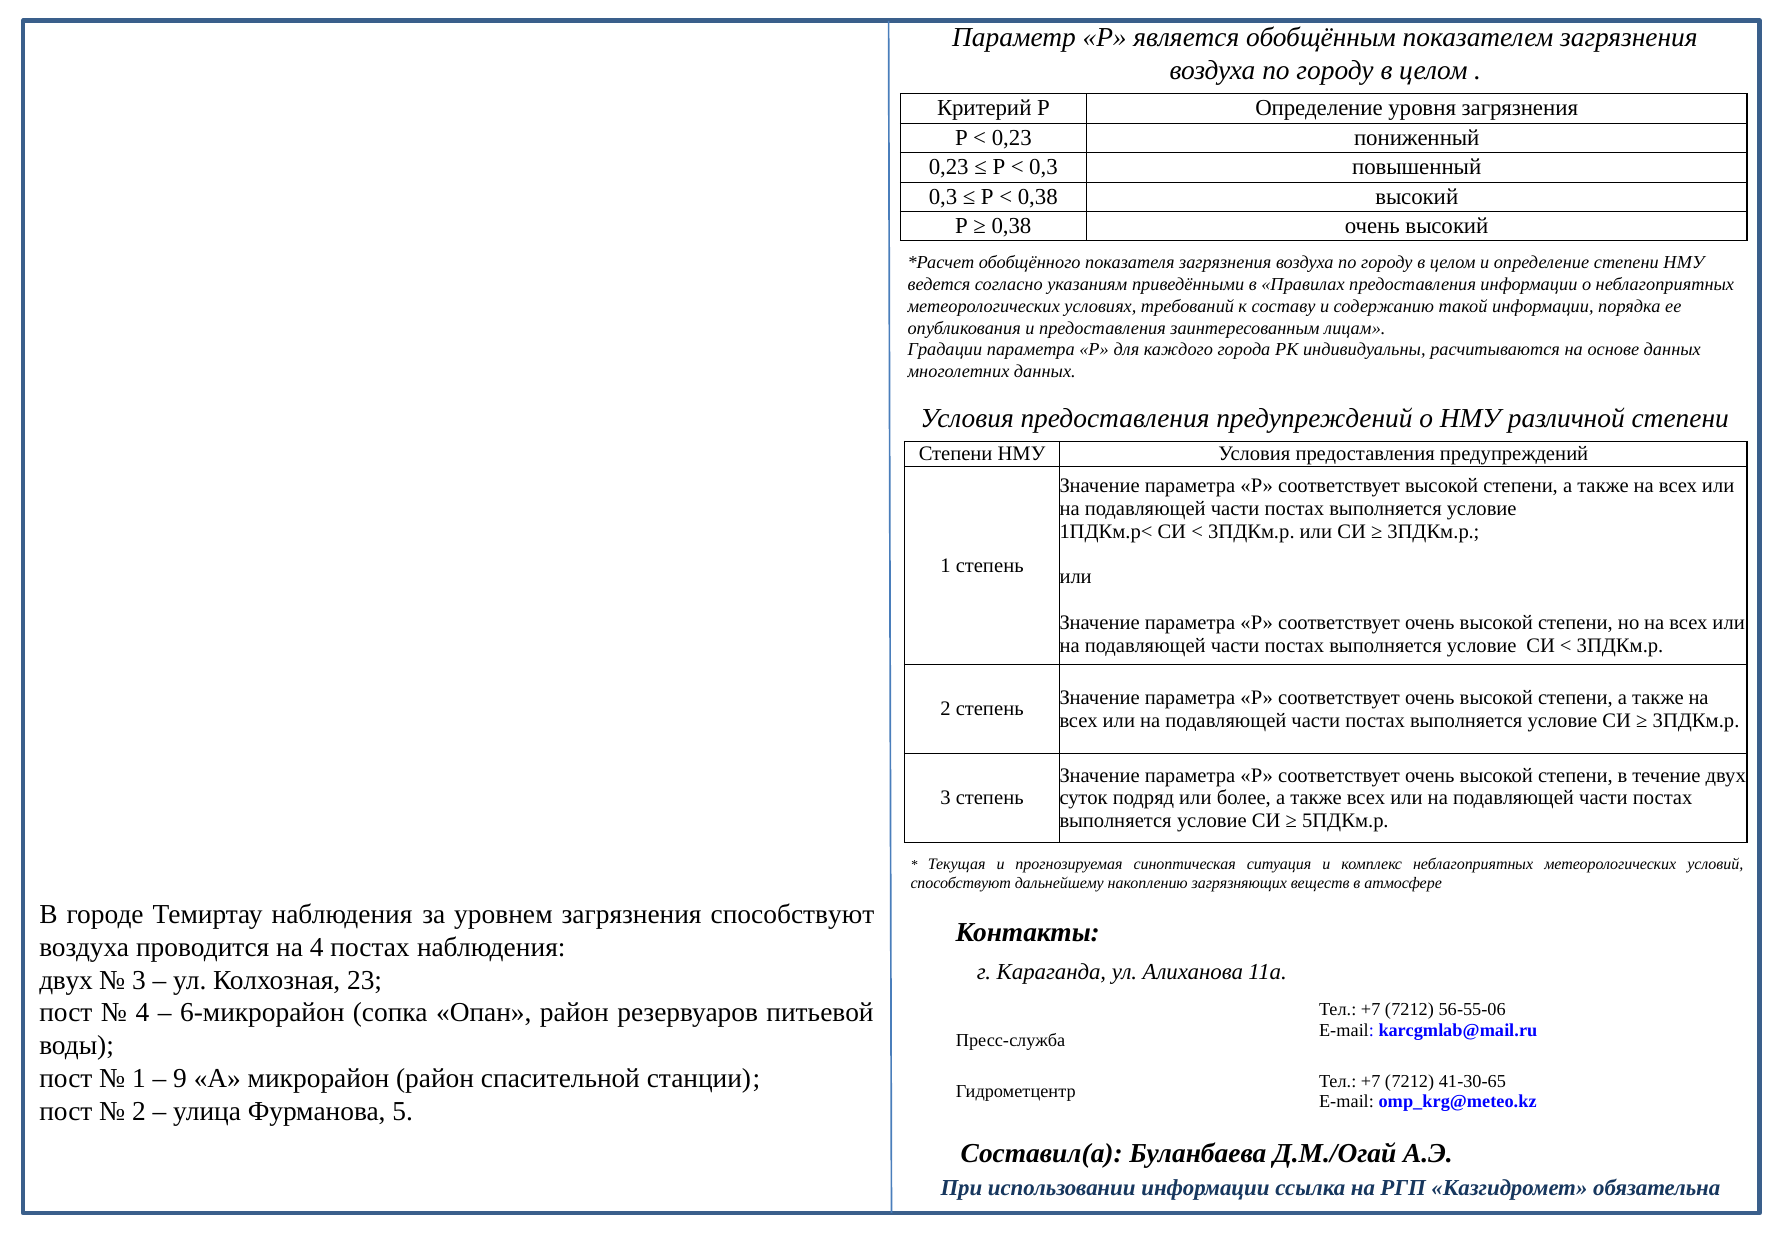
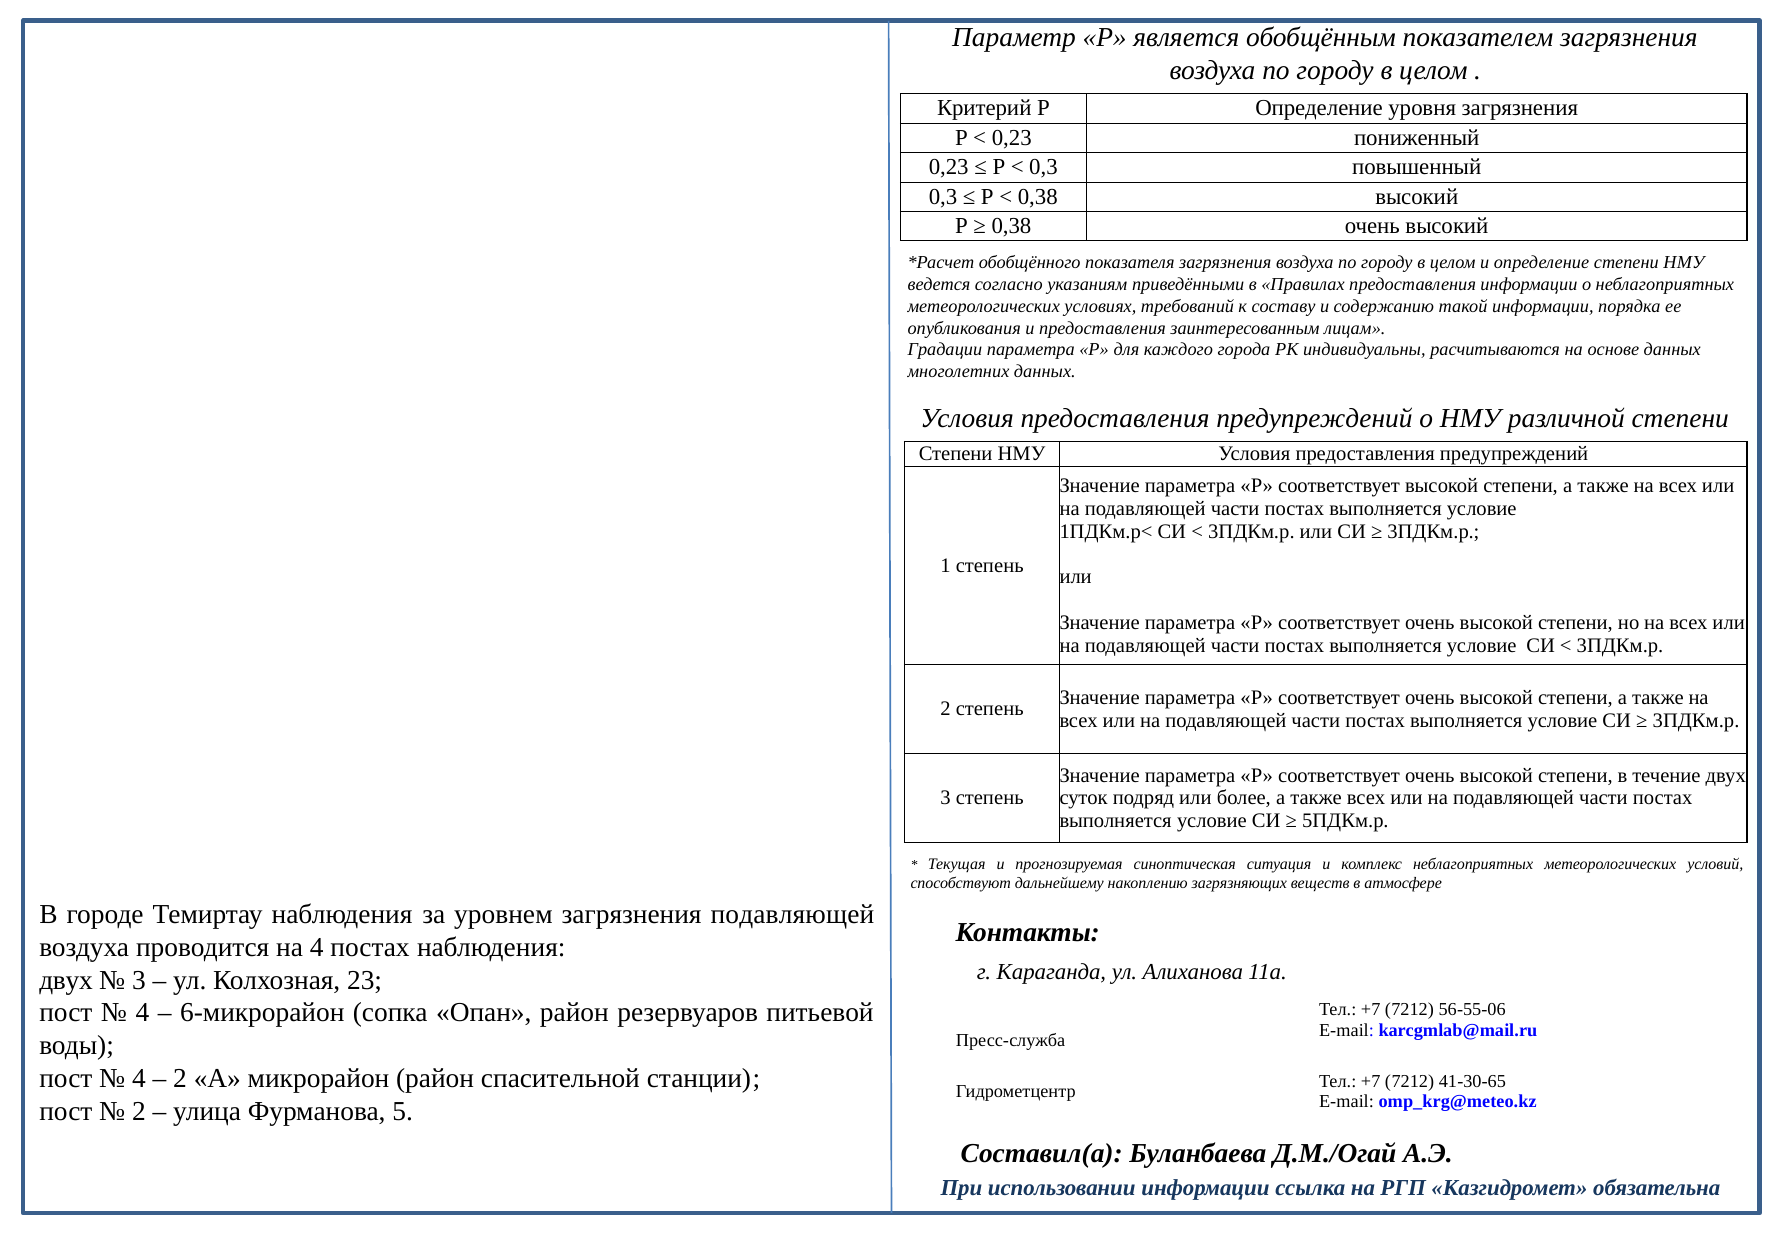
загрязнения способствуют: способствуют -> подавляющей (792, 914)
1: 1 -> 4 (139, 1079)
9: 9 -> 2 (180, 1079)
